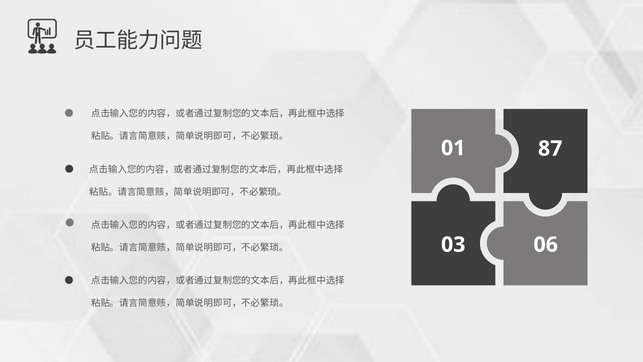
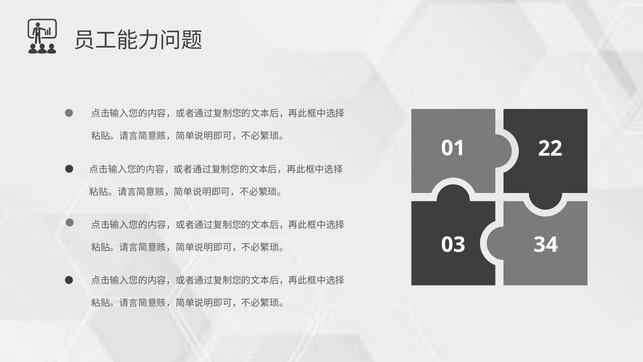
87: 87 -> 22 (550, 148)
06: 06 -> 34 (546, 244)
